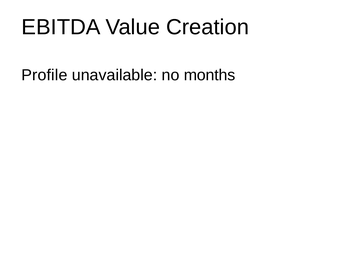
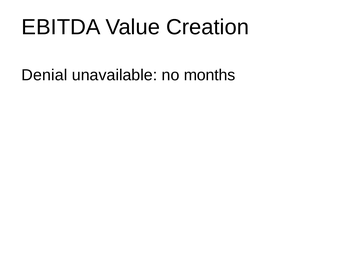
Profile: Profile -> Denial (44, 75)
